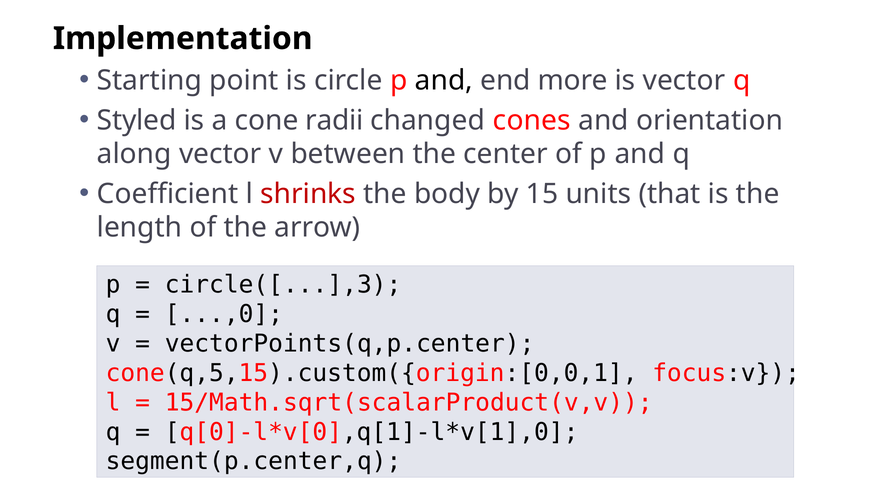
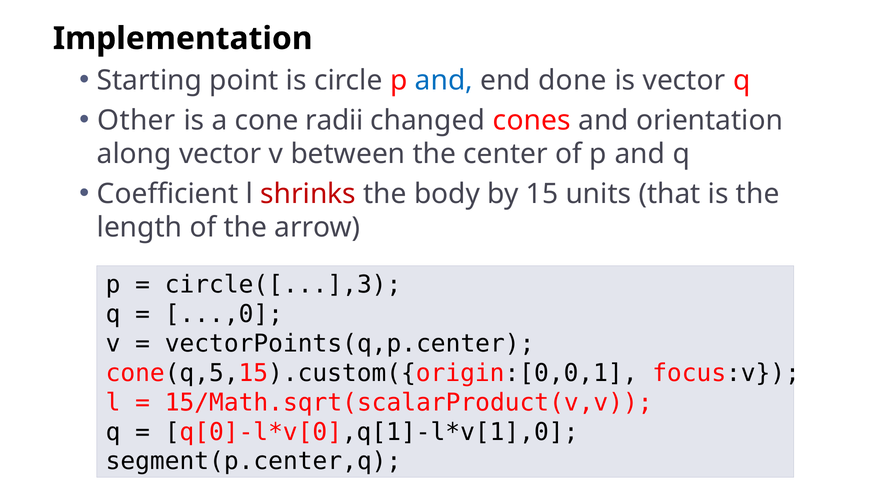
and colour: black -> blue (444, 80)
more: more -> done (573, 80)
Styled: Styled -> Other (136, 120)
